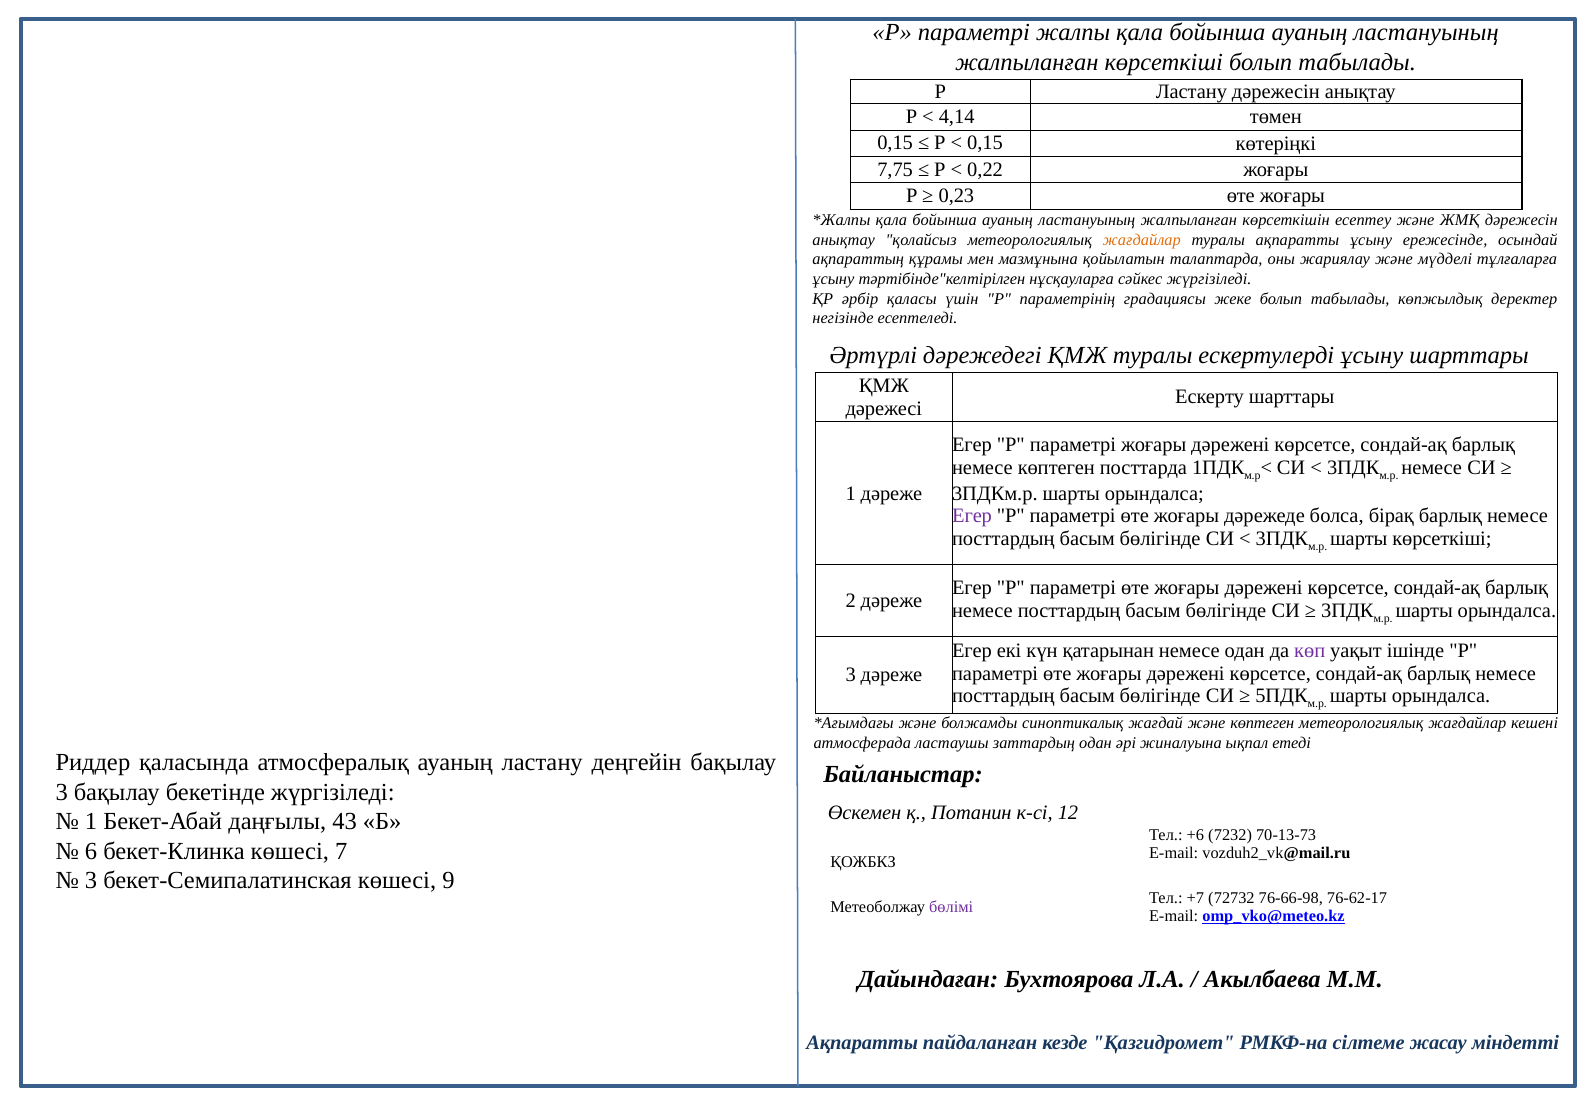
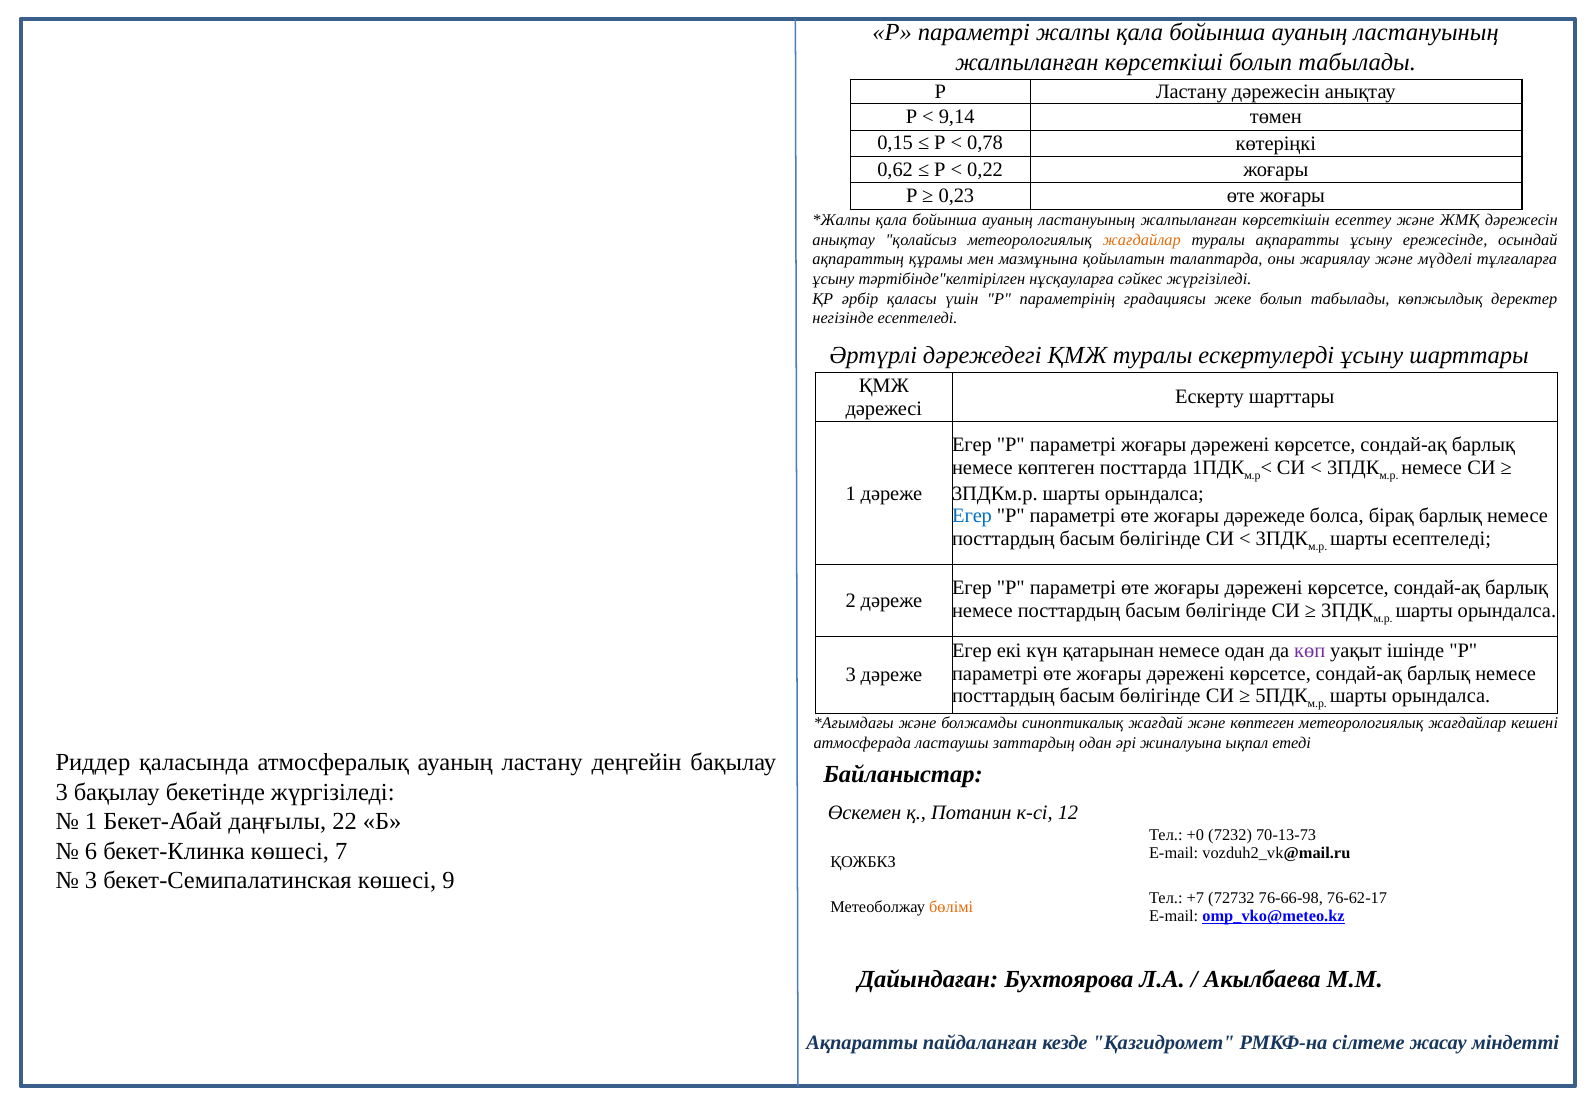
4,14: 4,14 -> 9,14 (957, 117)
0,15: 0,15 -> 0,78 (985, 143)
7,75: 7,75 -> 0,62 (895, 169)
Егер colour: purple -> blue (972, 516)
шарты көрсеткіші: көрсеткіші -> есептеледі (1442, 538)
43: 43 -> 22 (345, 822)
+6: +6 -> +0 (1195, 835)
бөлімі colour: purple -> orange (951, 907)
